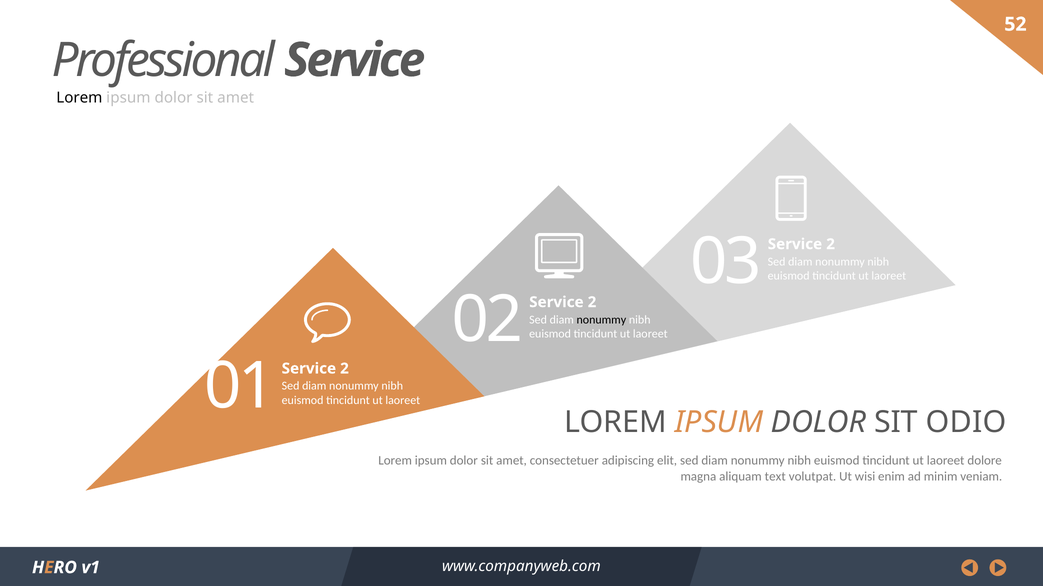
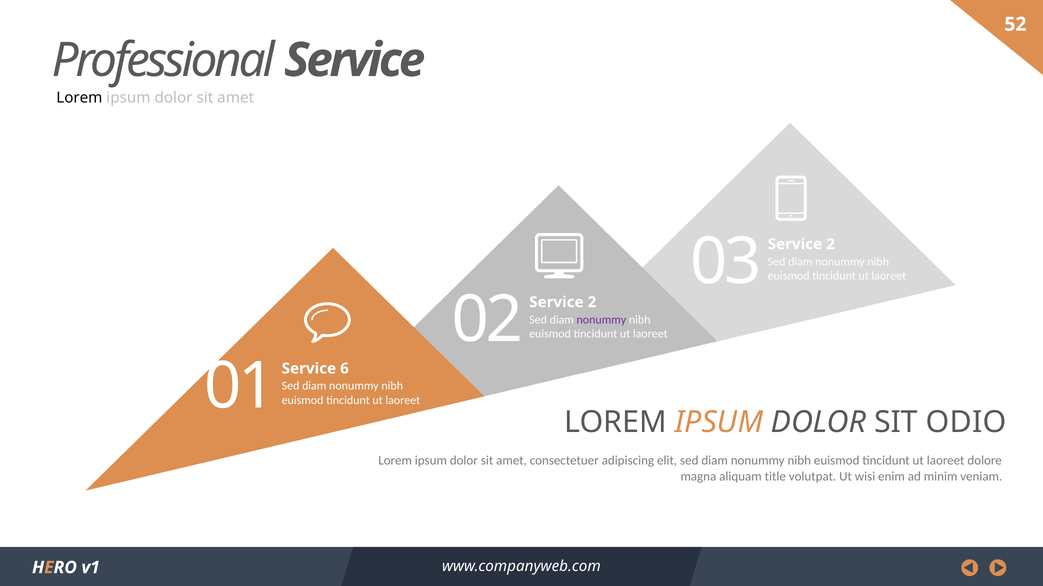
nonummy colour: black -> purple (601, 320)
2: 2 -> 6 (344, 369)
text: text -> title (775, 477)
